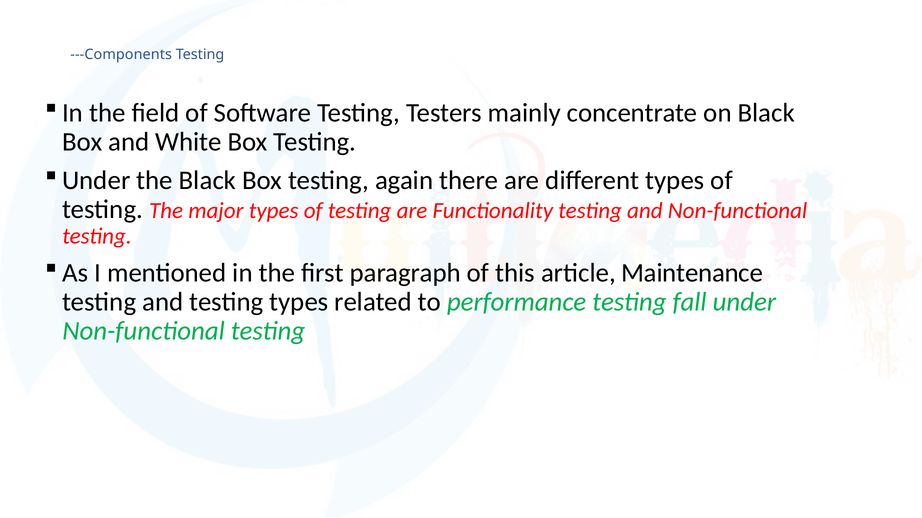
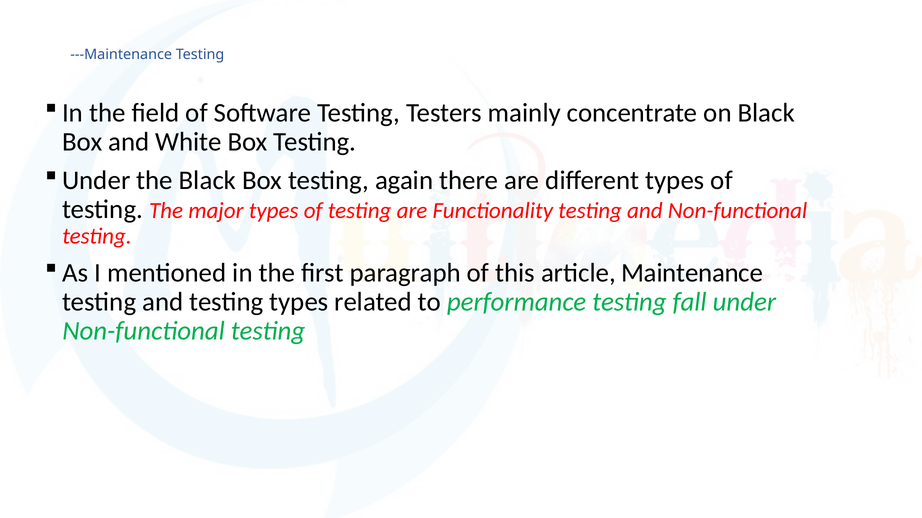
---Components: ---Components -> ---Maintenance (121, 55)
